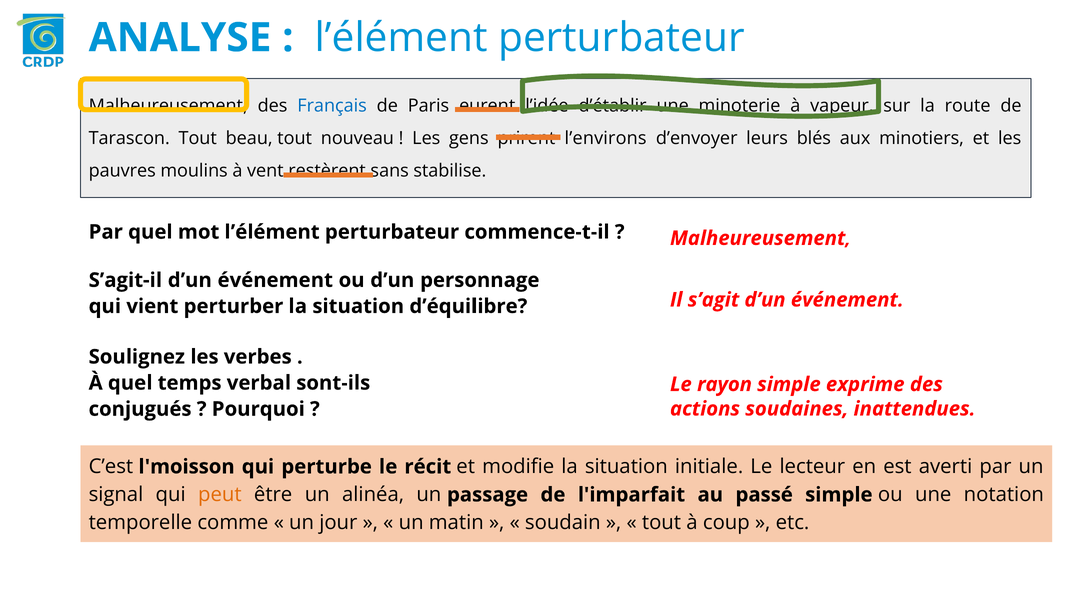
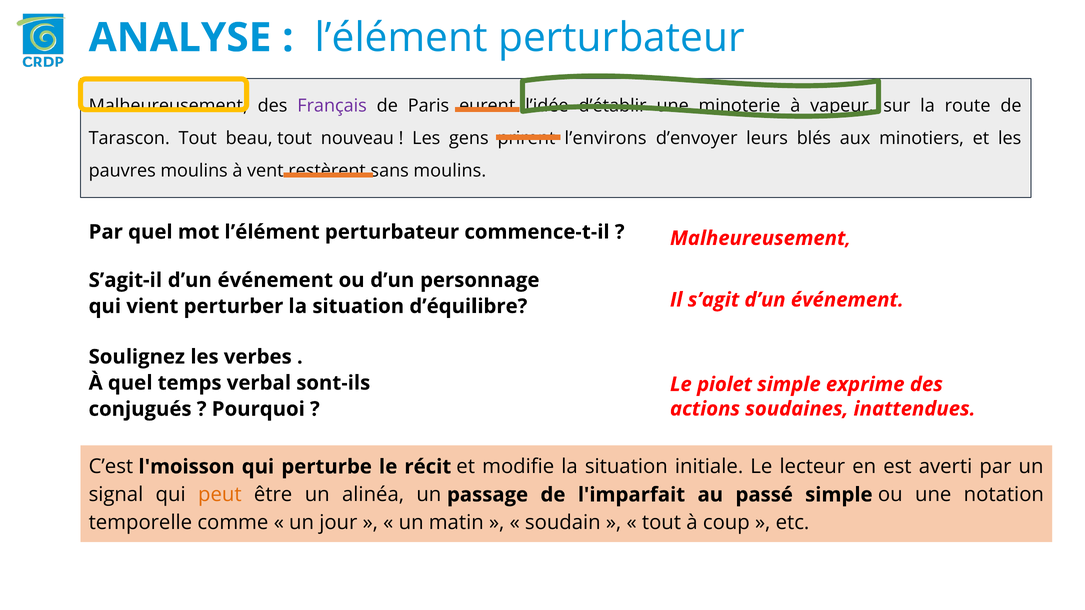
Français colour: blue -> purple (332, 106)
sans stabilise: stabilise -> moulins (450, 171)
rayon: rayon -> piolet (725, 385)
